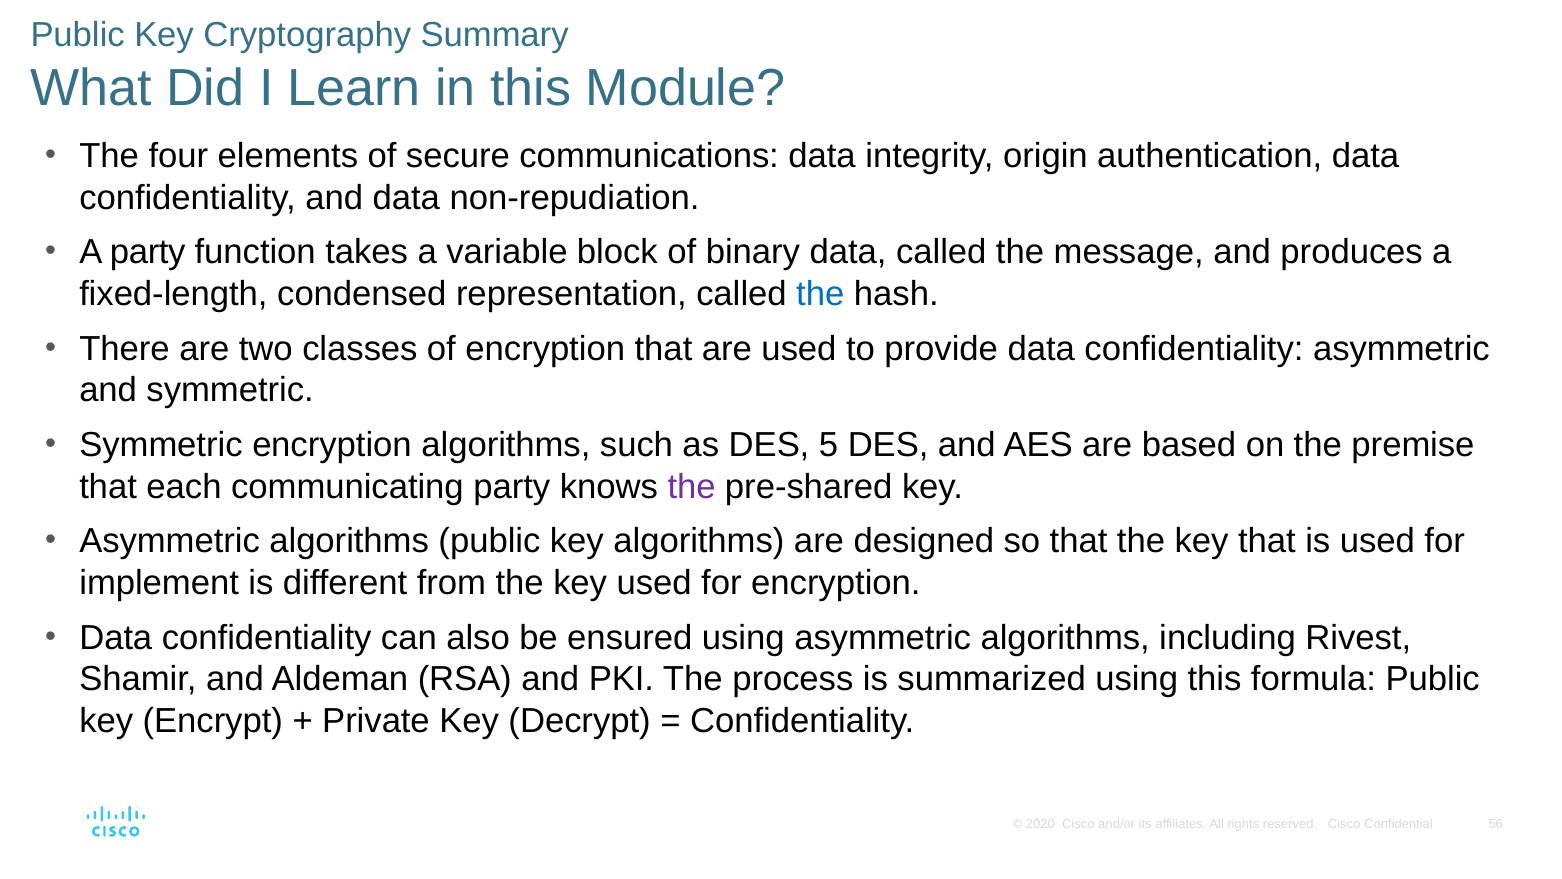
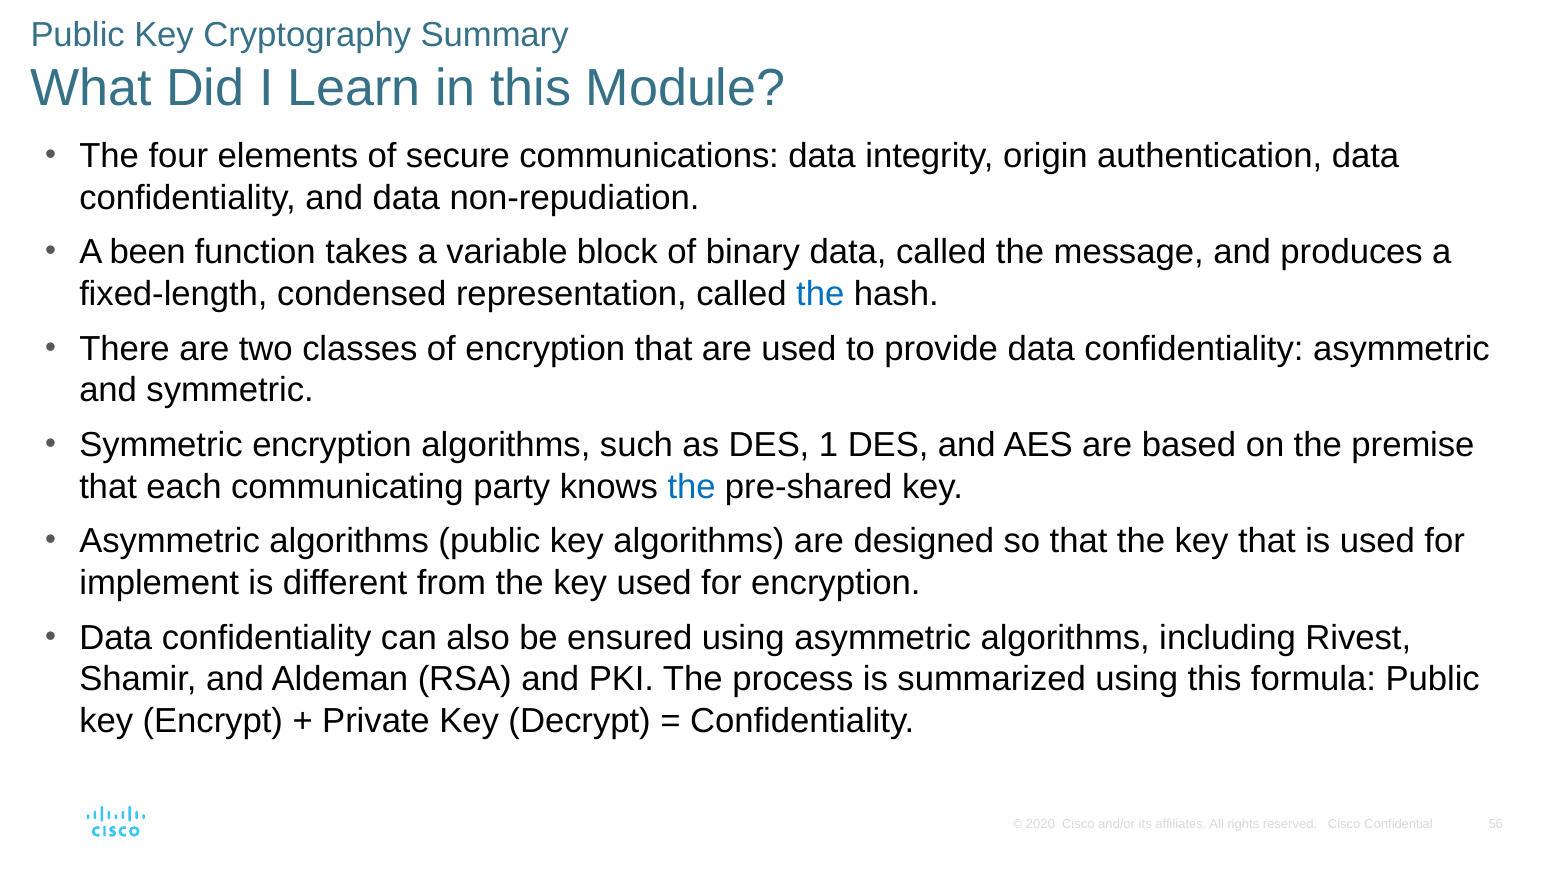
A party: party -> been (148, 252)
5: 5 -> 1 (829, 445)
the colour: purple -> blue (692, 487)
